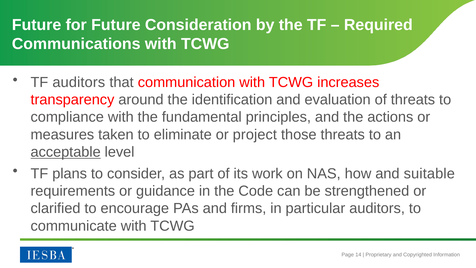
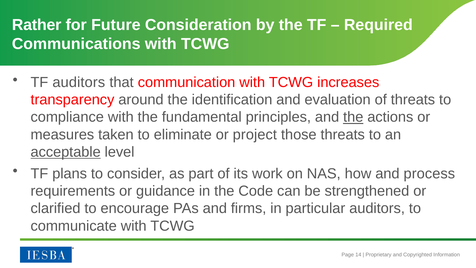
Future: Future -> Rather (37, 25)
the underline: none -> present (353, 117)
suitable: suitable -> process (429, 173)
